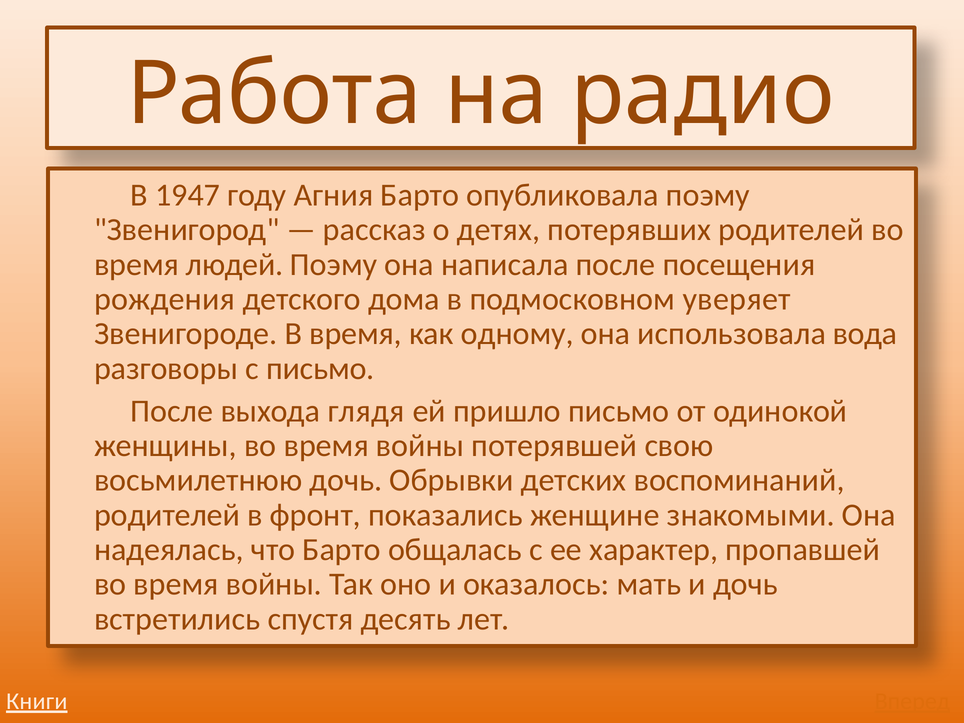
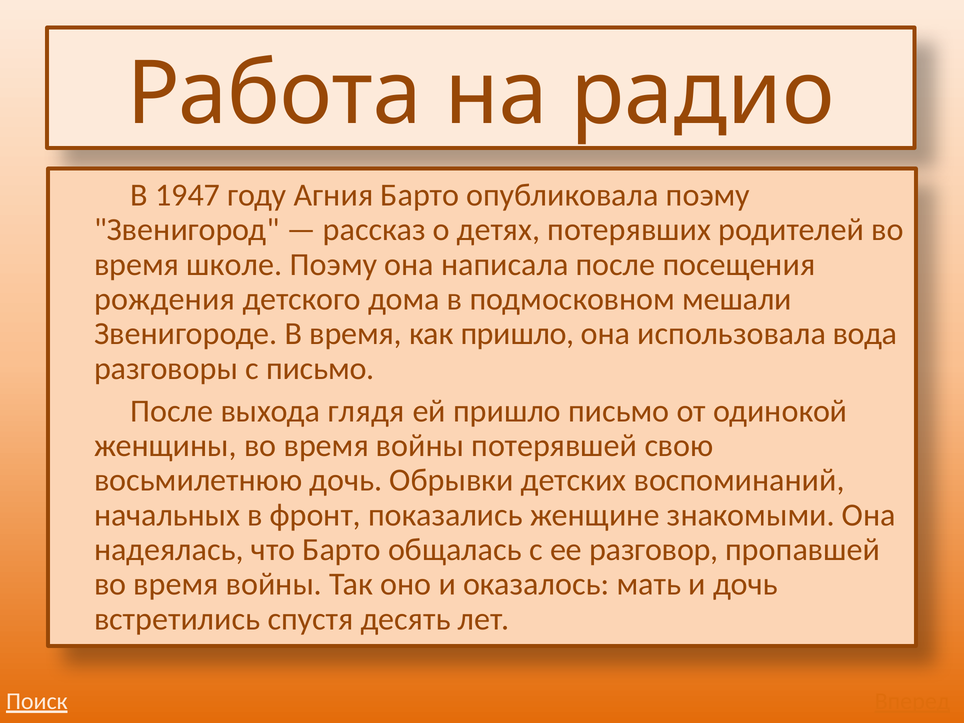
людей: людей -> школе (234, 264)
уверяет: уверяет -> мешали (737, 299)
как одному: одному -> пришло (517, 334)
родителей: родителей -> начальных (167, 515)
характер: характер -> разговор (654, 550)
Книги: Книги -> Поиск (37, 701)
